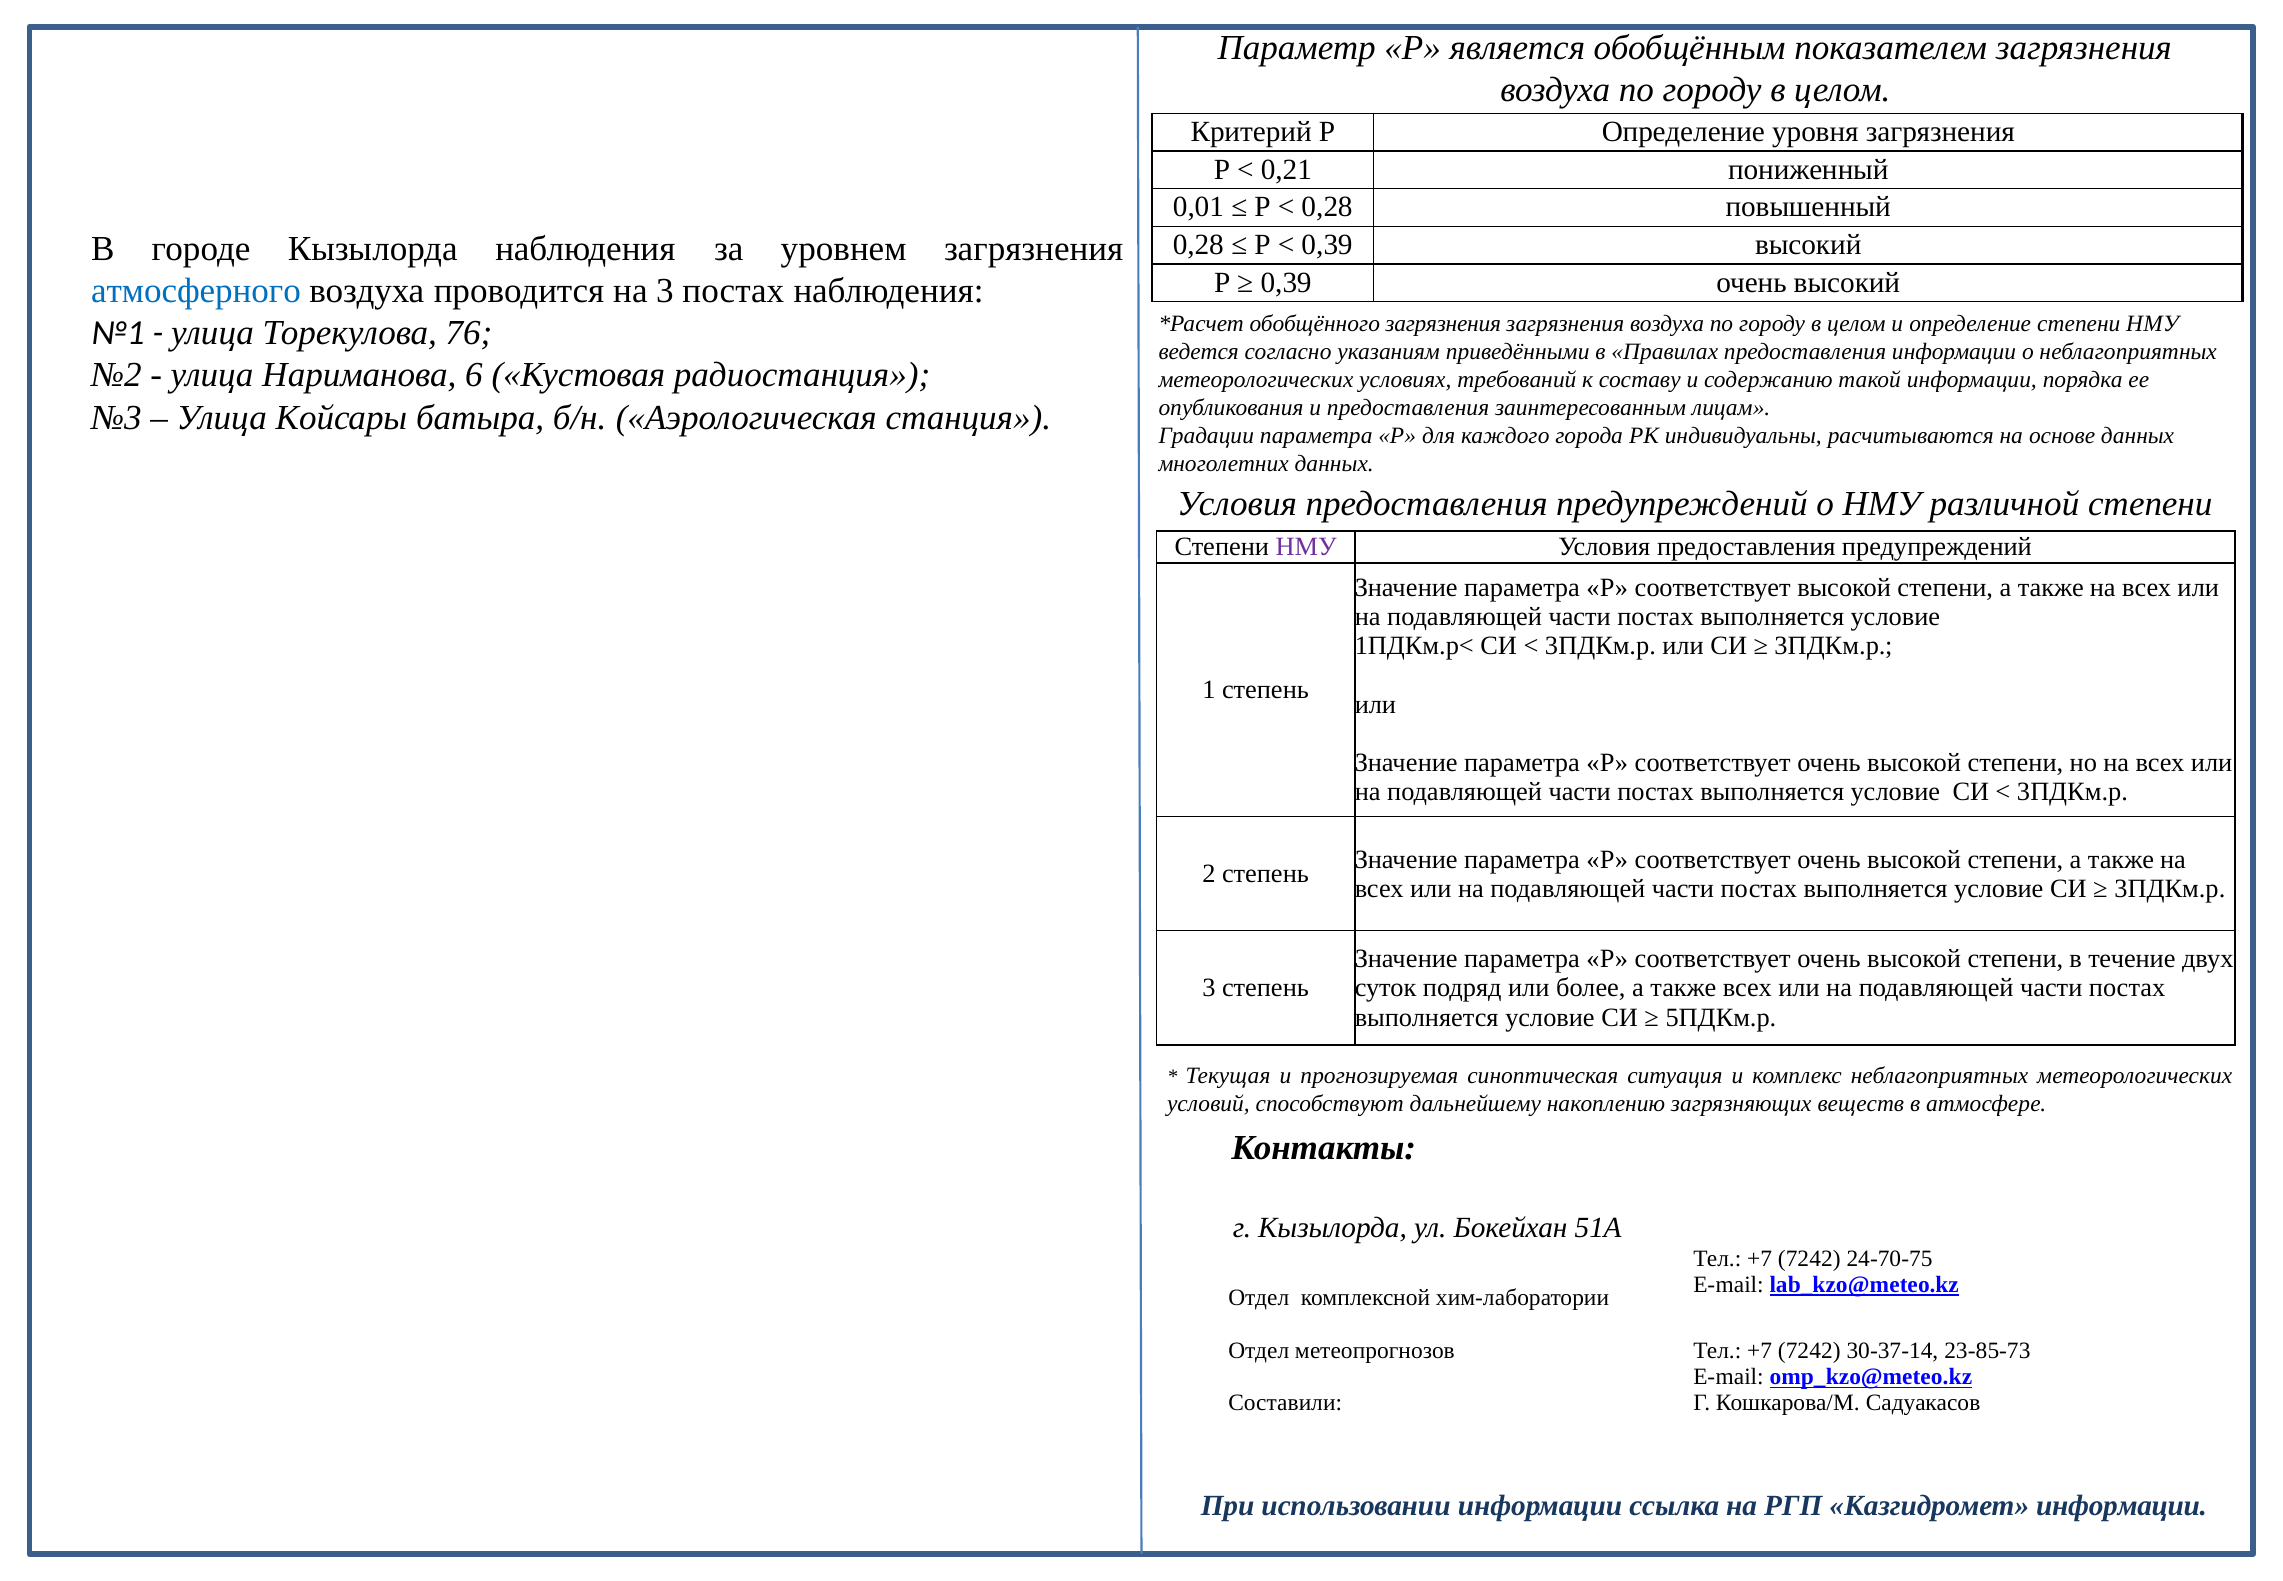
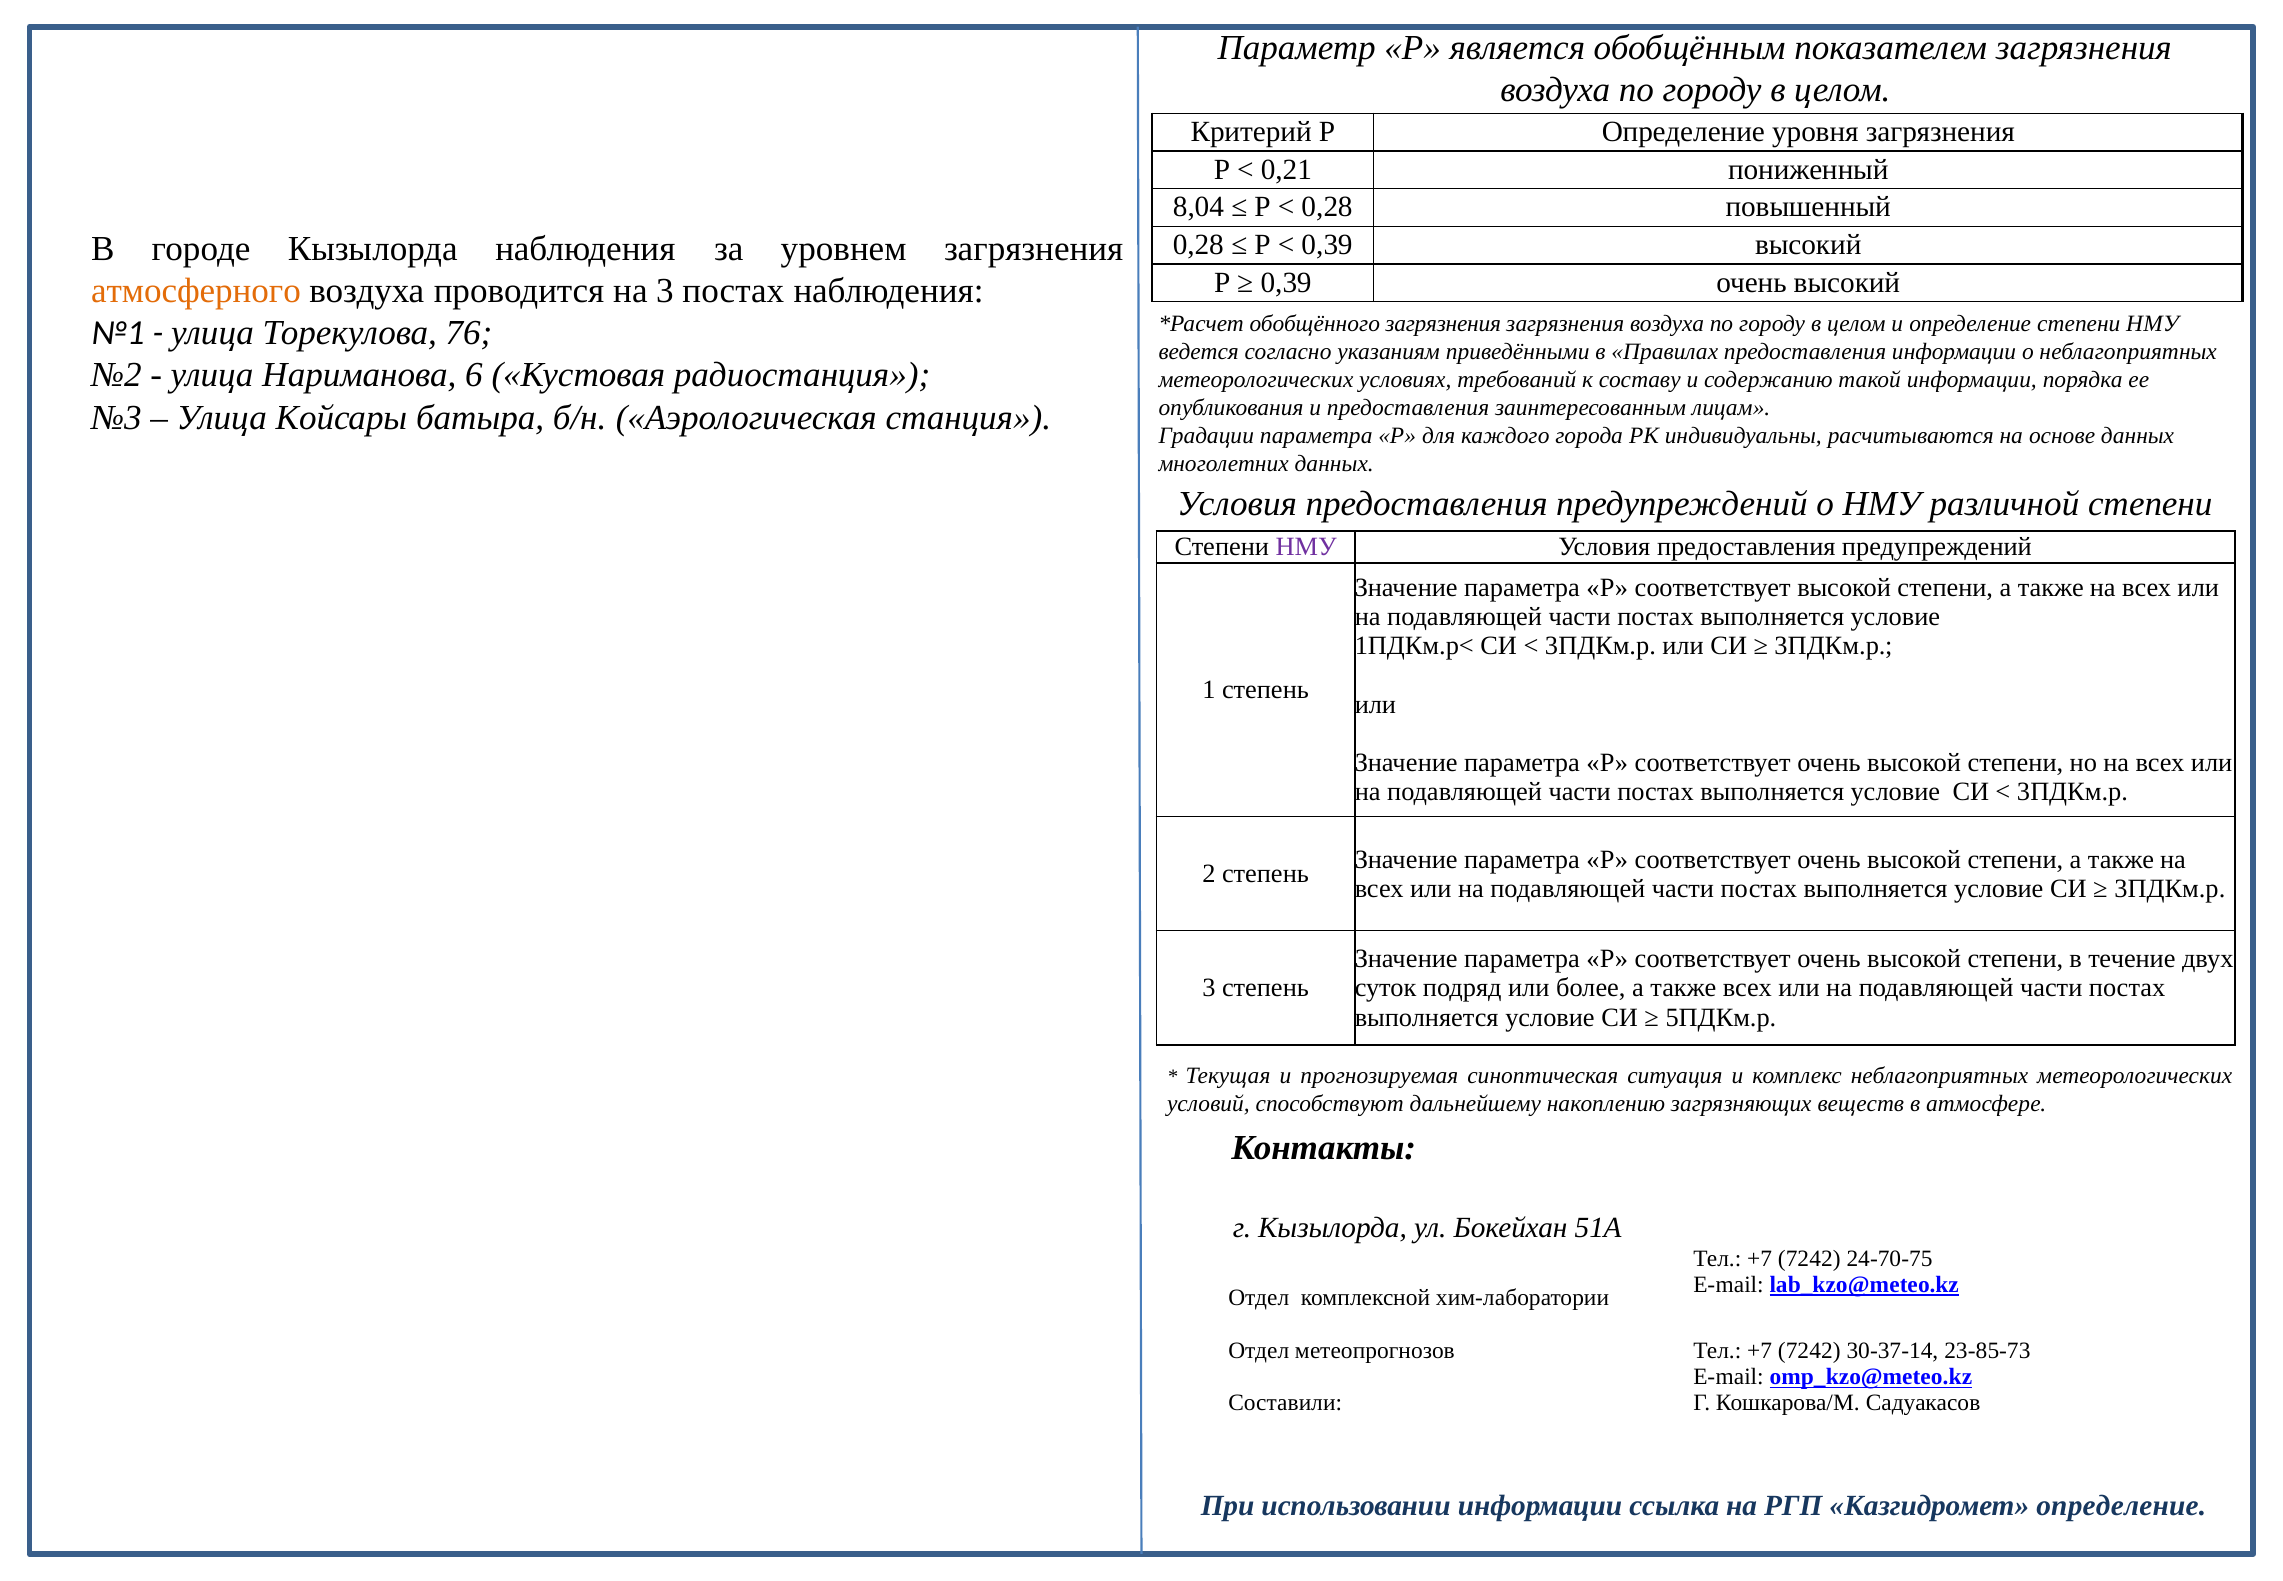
0,01: 0,01 -> 8,04 (1198, 207)
атмосферного colour: blue -> orange (196, 291)
Казгидромет информации: информации -> определение (2121, 1505)
